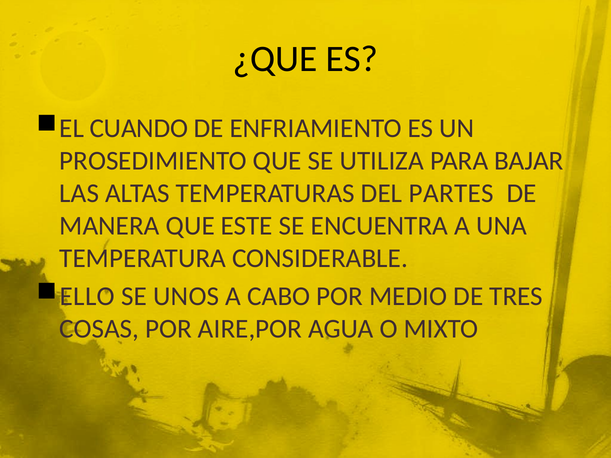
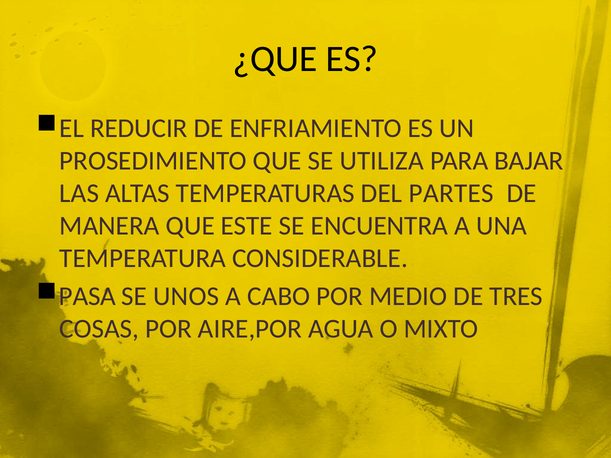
CUANDO: CUANDO -> REDUCIR (139, 128)
ELLO: ELLO -> PASA (88, 297)
